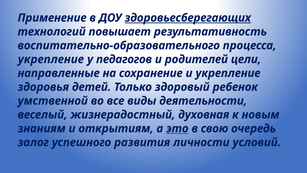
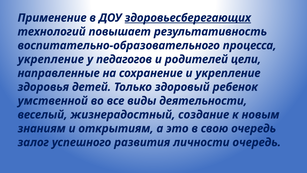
духовная: духовная -> создание (204, 114)
это underline: present -> none (177, 128)
личности условий: условий -> очередь (257, 142)
